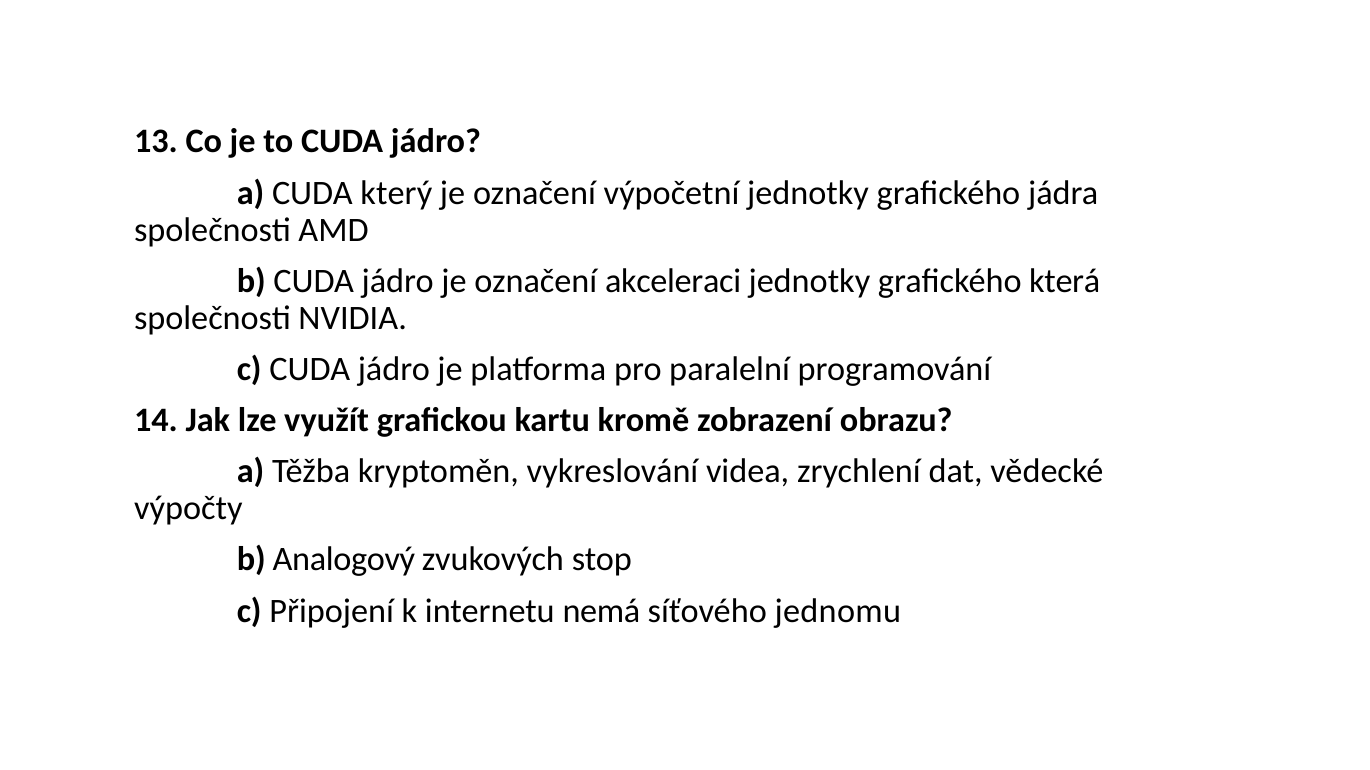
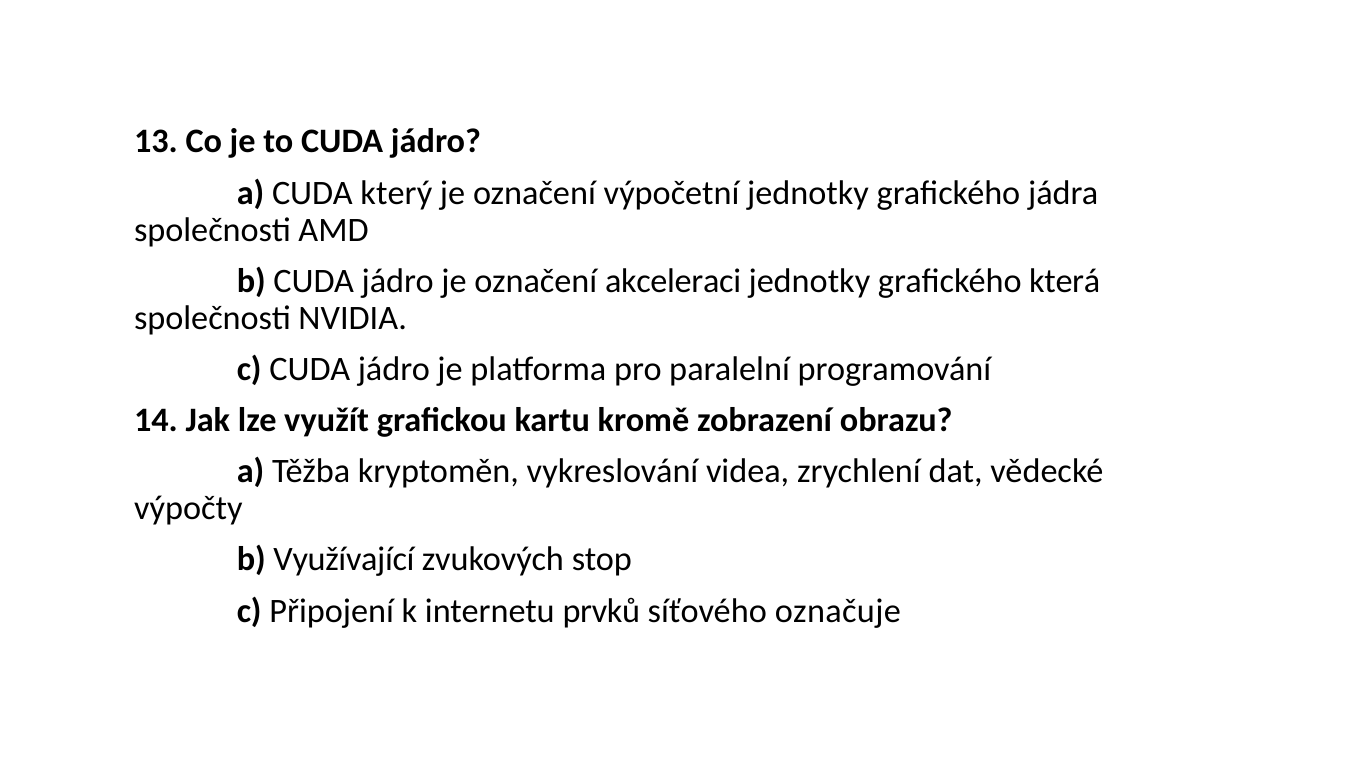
Analogový: Analogový -> Využívající (344, 560)
nemá: nemá -> prvků (601, 611)
jednomu: jednomu -> označuje (838, 611)
